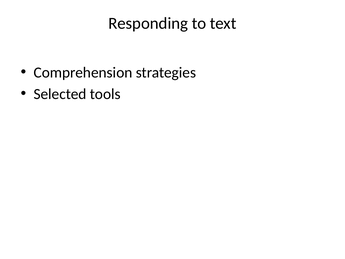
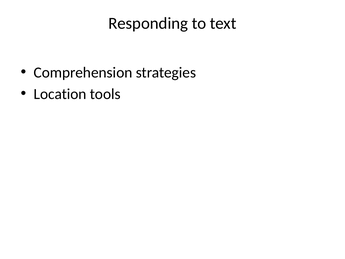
Selected: Selected -> Location (60, 94)
